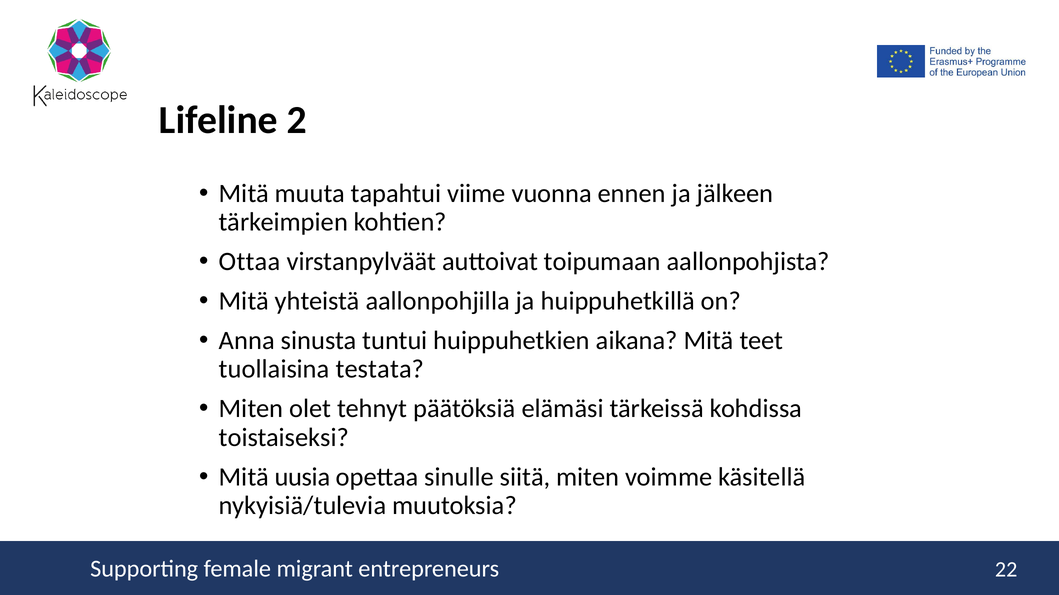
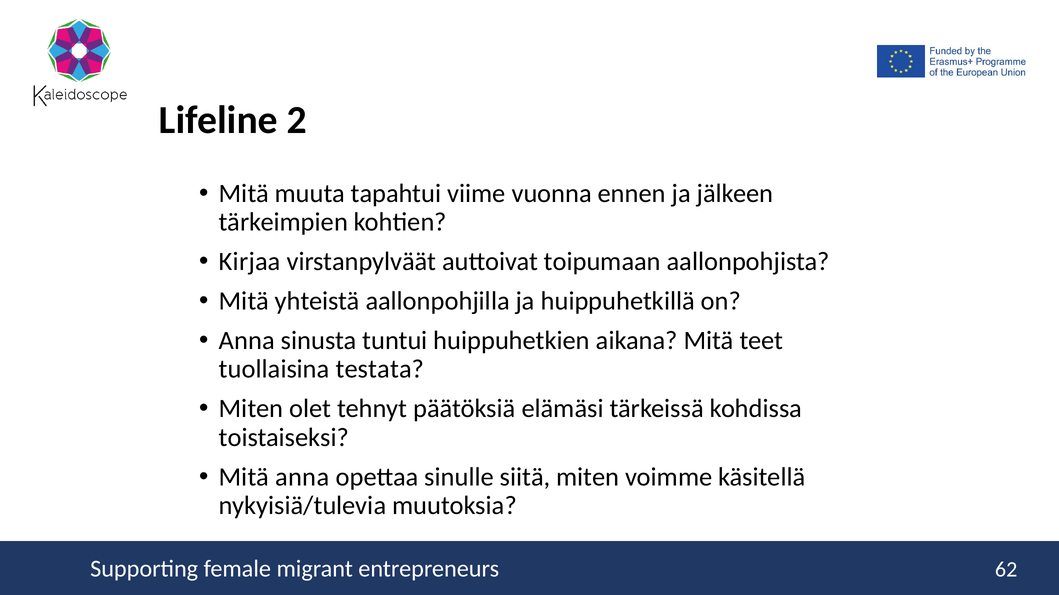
Ottaa: Ottaa -> Kirjaa (250, 262)
Mitä uusia: uusia -> anna (302, 477)
22: 22 -> 62 (1006, 570)
